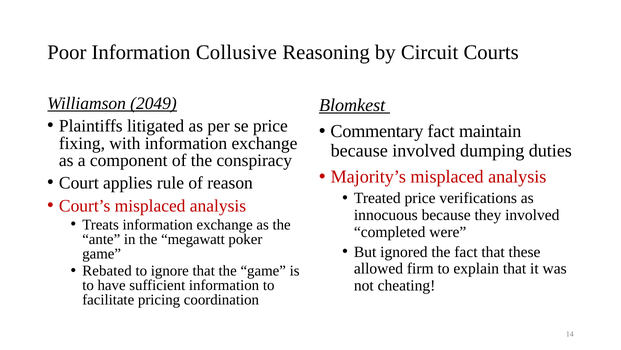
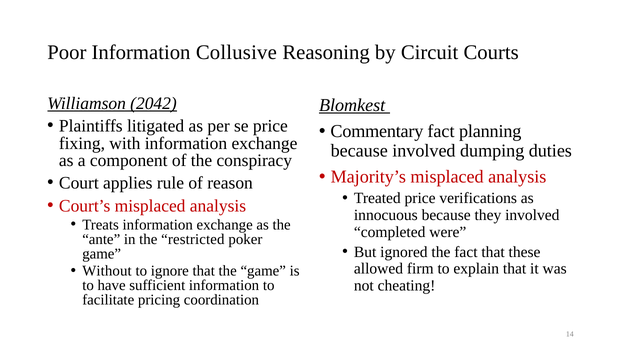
2049: 2049 -> 2042 (153, 103)
maintain: maintain -> planning (490, 131)
megawatt: megawatt -> restricted (193, 239)
Rebated: Rebated -> Without (107, 271)
